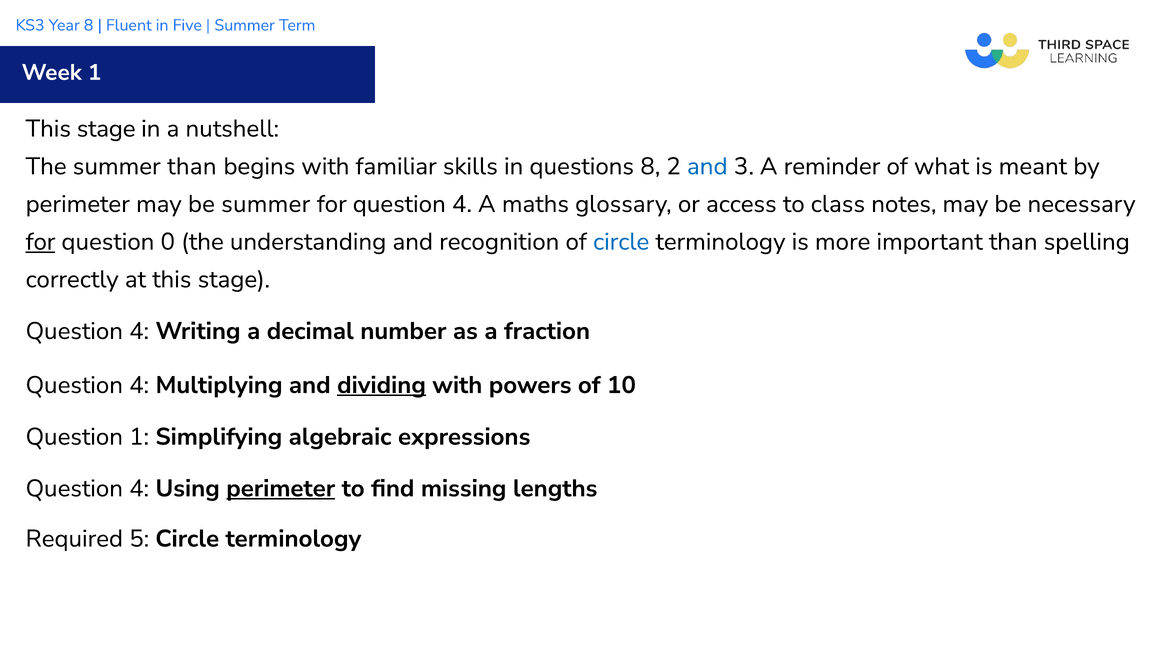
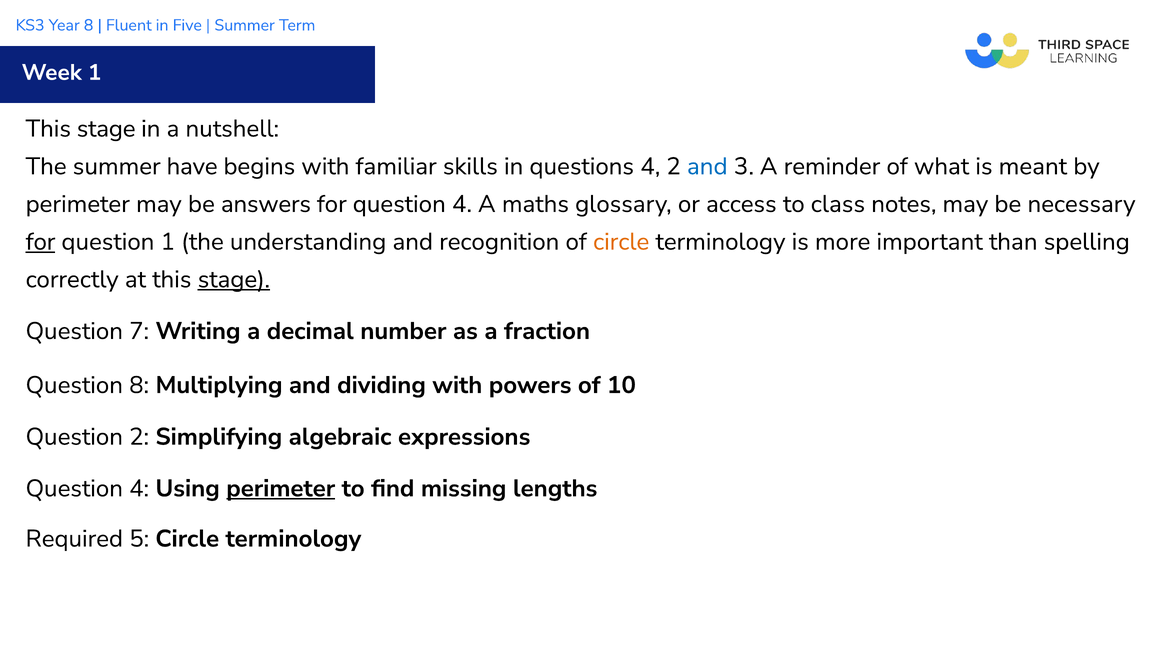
summer than: than -> have (192, 166)
questions 8: 8 -> 4 (650, 166)
be summer: summer -> answers (266, 204)
question 0: 0 -> 1 (168, 242)
circle colour: blue -> orange (621, 242)
stage underline: none -> present (234, 280)
4: 4 -> 7 (139, 331)
4: 4 -> 8 (139, 385)
dividing underline: present -> none (382, 385)
Question 1: 1 -> 2 (139, 437)
